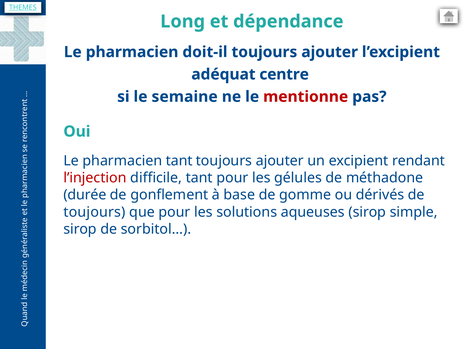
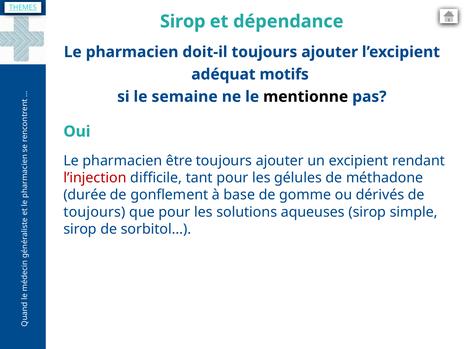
Long: Long -> Sirop (183, 21)
centre: centre -> motifs (284, 74)
mentionne colour: red -> black (306, 97)
pharmacien tant: tant -> être (179, 161)
